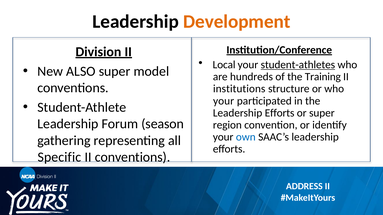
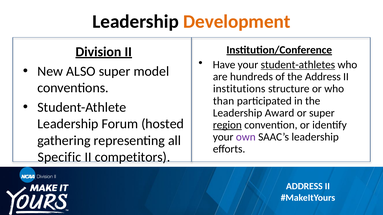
Local: Local -> Have (224, 65)
the Training: Training -> Address (323, 77)
your: your -> than (224, 101)
Efforts: Efforts -> Award (280, 113)
season: season -> hosted (163, 124)
region underline: none -> present (227, 125)
own colour: blue -> purple (246, 137)
II conventions: conventions -> competitors (133, 157)
